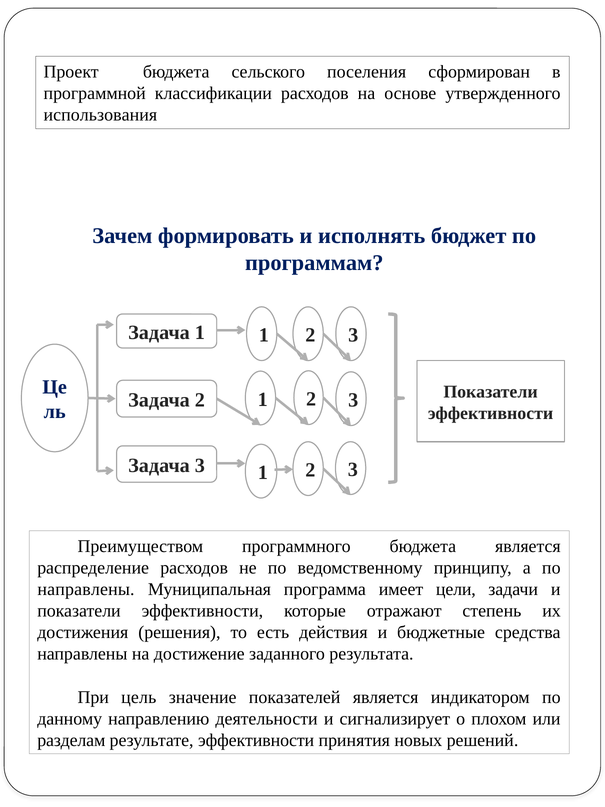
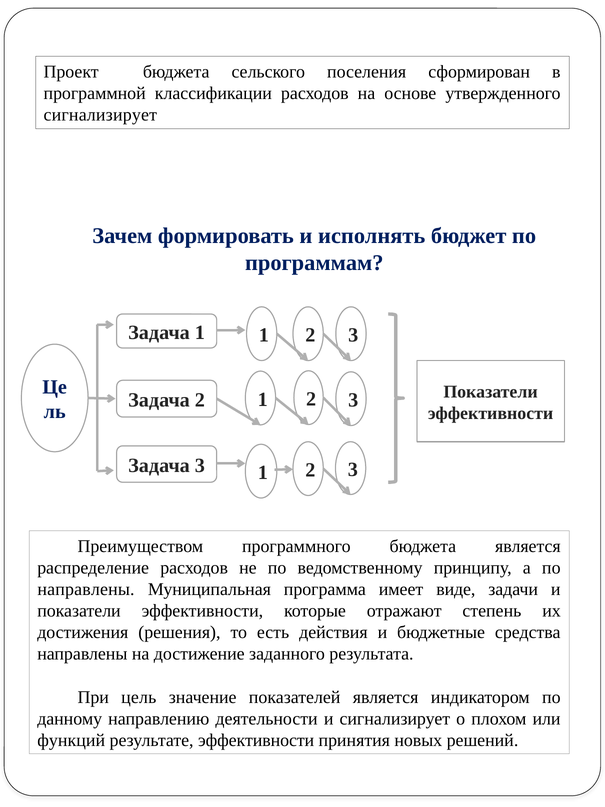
использования: использования -> сигнализирует (100, 115)
цели: цели -> виде (456, 589)
разделам: разделам -> функций (71, 740)
